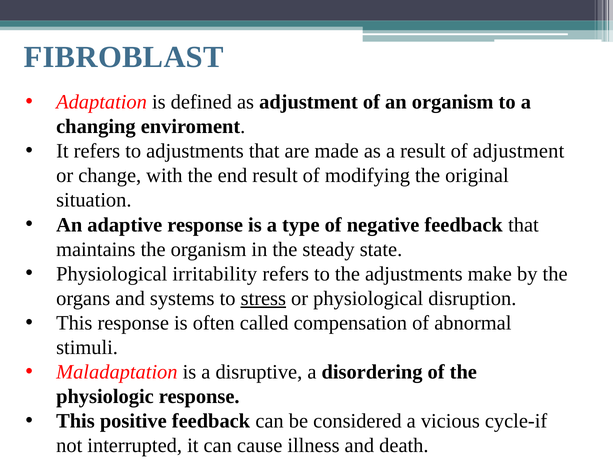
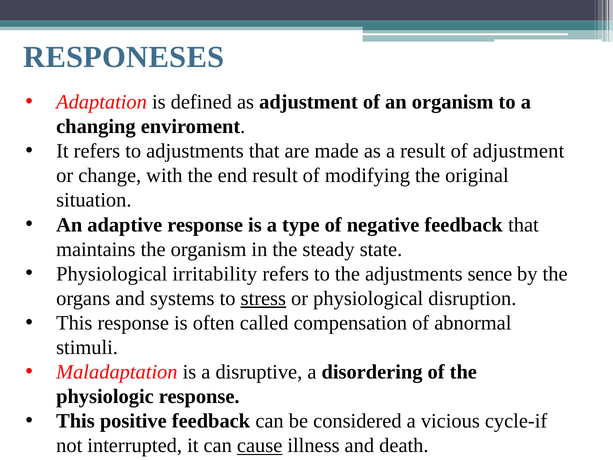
FIBROBLAST: FIBROBLAST -> RESPONESES (124, 57)
make: make -> sence (490, 274)
cause underline: none -> present (260, 445)
